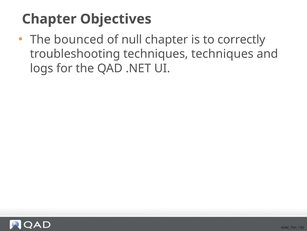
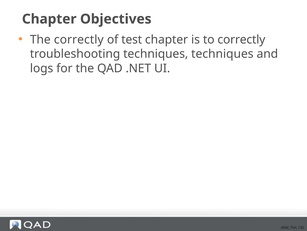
The bounced: bounced -> correctly (79, 39)
null: null -> test (132, 39)
